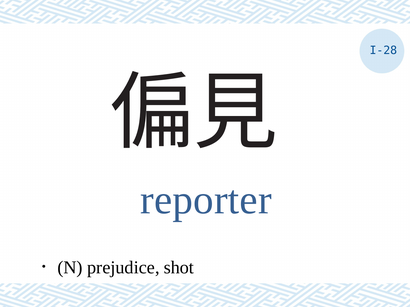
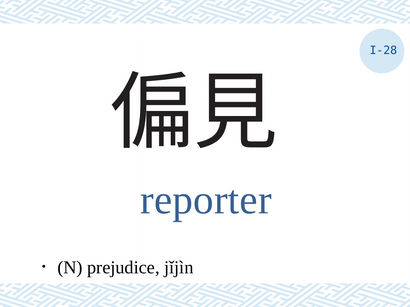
shot: shot -> jǐjìn (179, 268)
